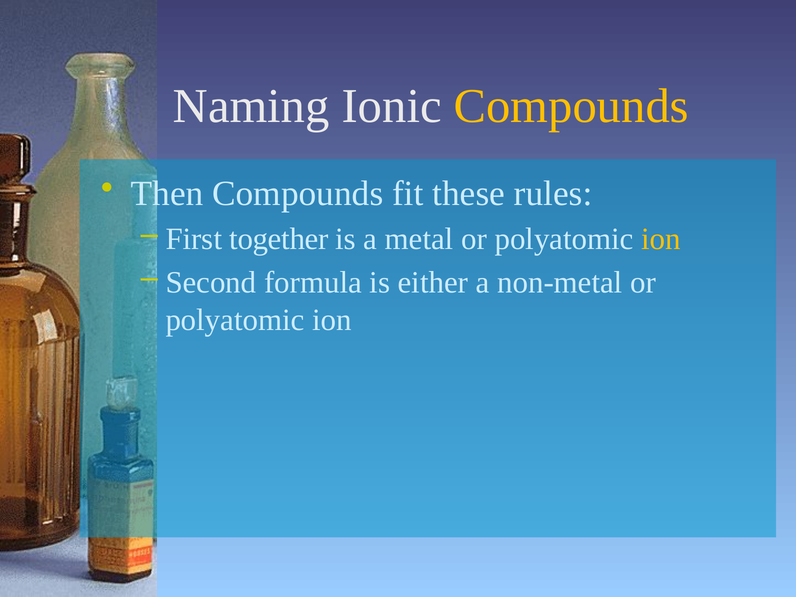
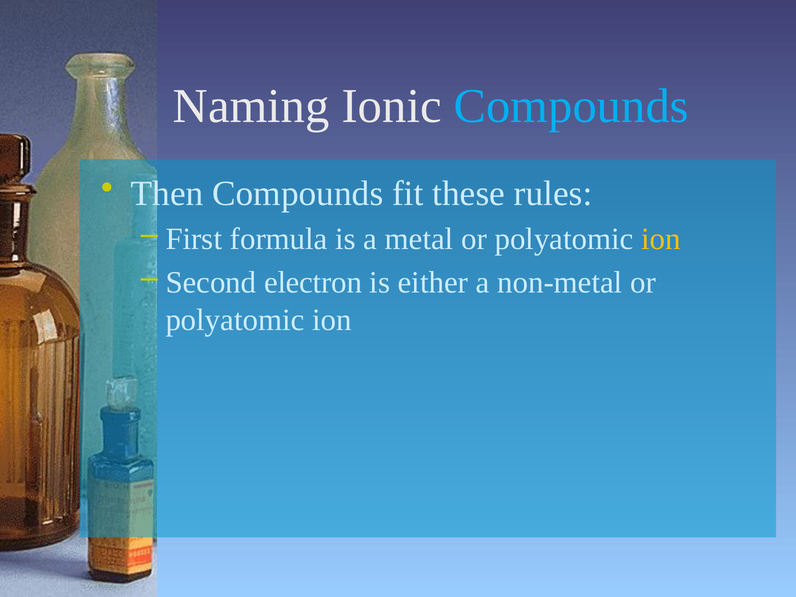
Compounds colour: yellow -> light blue (571, 106)
together: together -> formula (279, 239)
formula: formula -> electron (313, 283)
